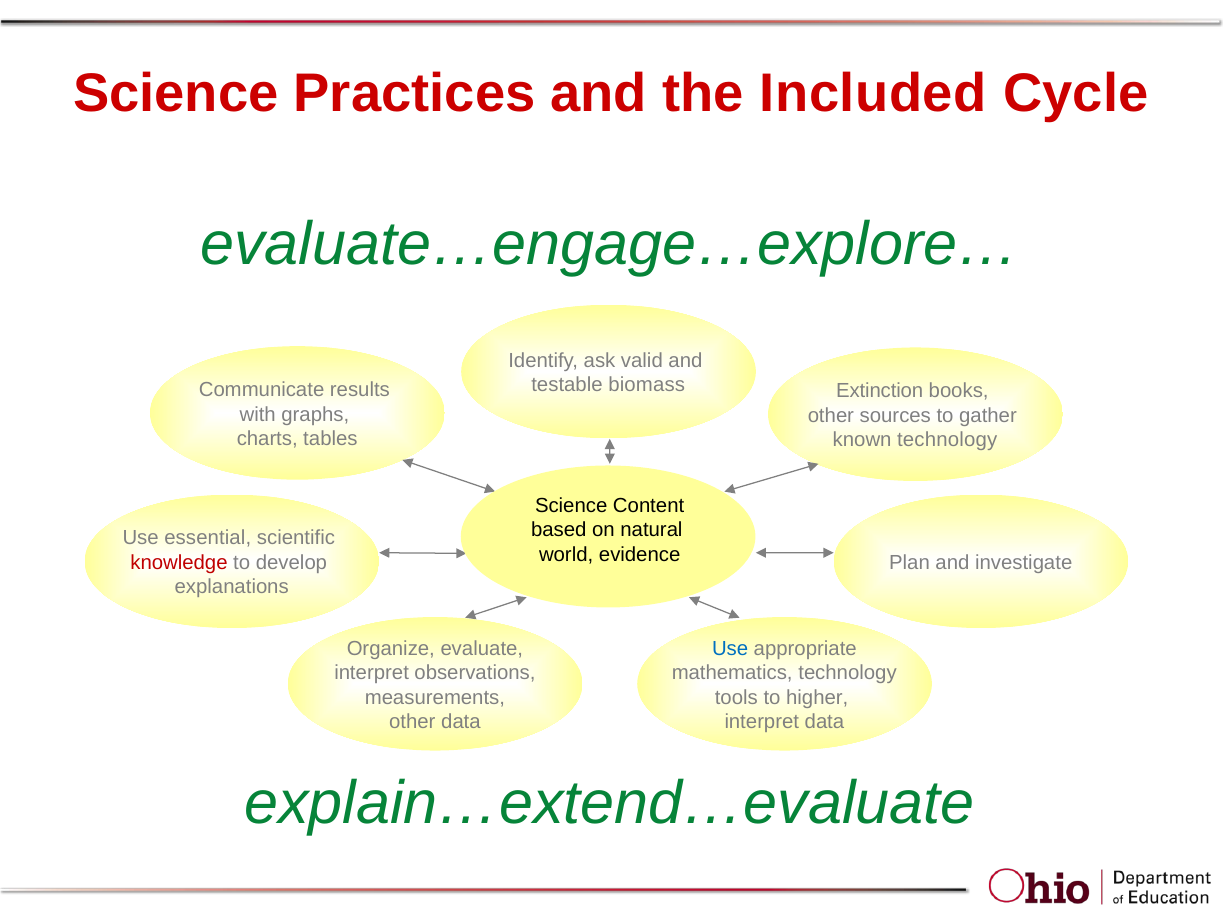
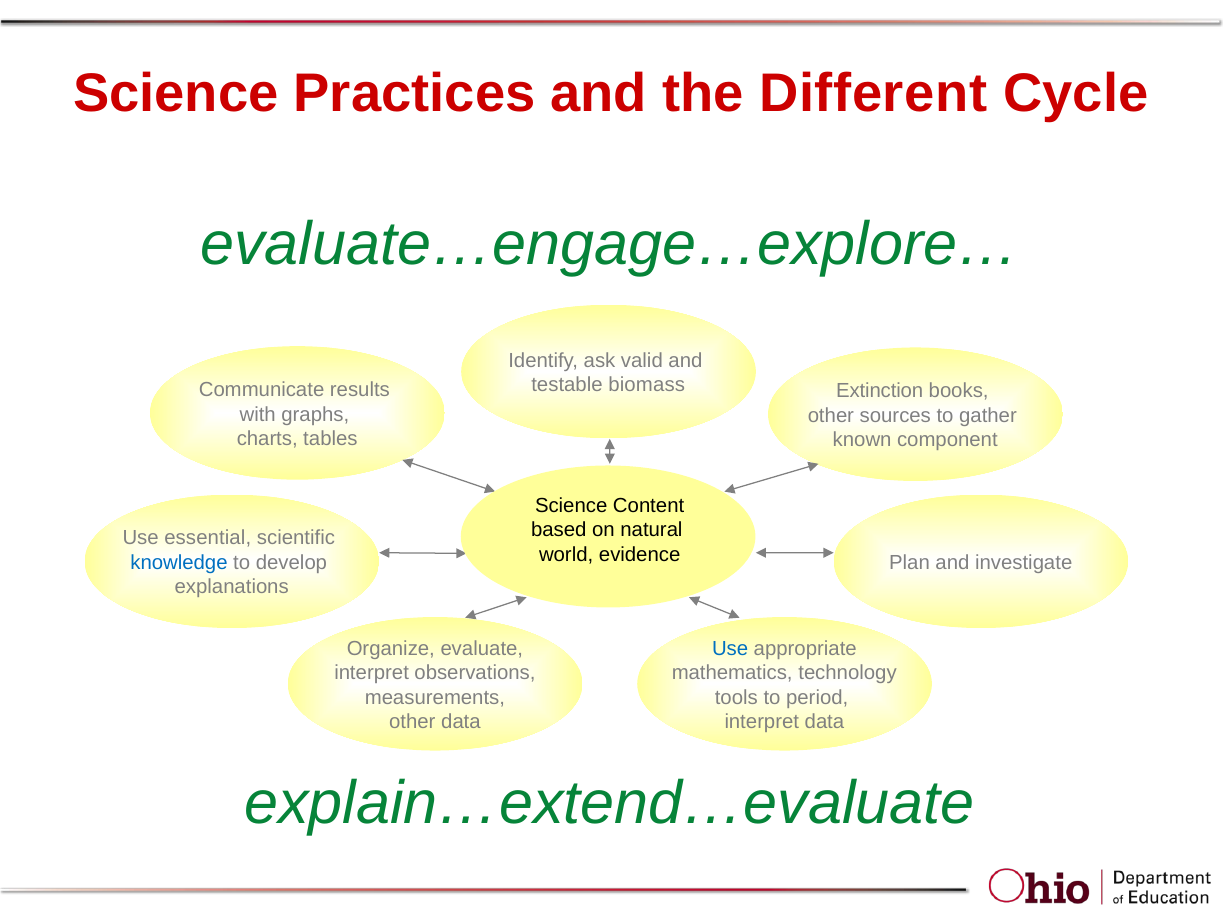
Included: Included -> Different (873, 93)
known technology: technology -> component (947, 440)
knowledge colour: red -> blue (179, 563)
higher: higher -> period (817, 698)
